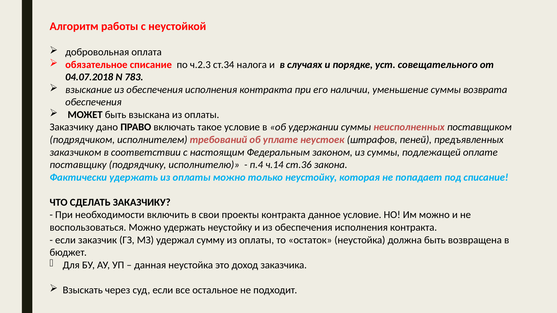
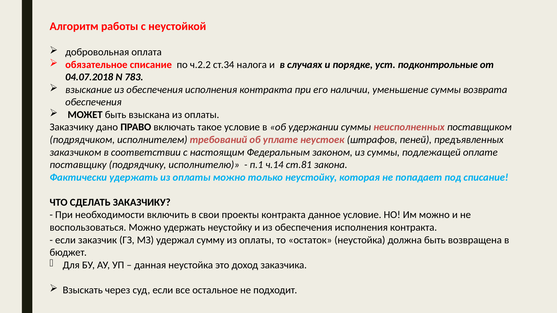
ч.2.3: ч.2.3 -> ч.2.2 (200, 65)
совещательного: совещательного -> подконтрольные (438, 65)
п.4: п.4 -> п.1 (256, 165)
ст.36: ст.36 -> ст.81 (299, 165)
